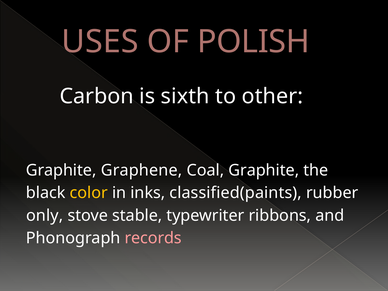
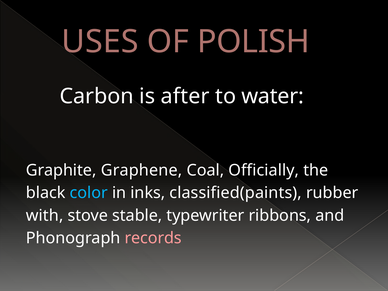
sixth: sixth -> after (185, 96)
other: other -> water (273, 96)
Coal Graphite: Graphite -> Officially (264, 170)
color colour: yellow -> light blue (89, 193)
only: only -> with (45, 216)
